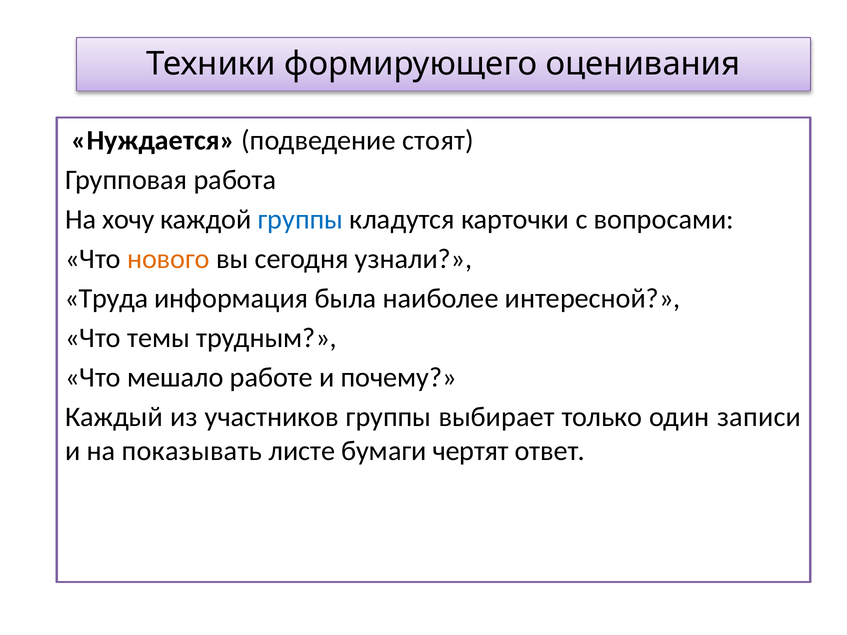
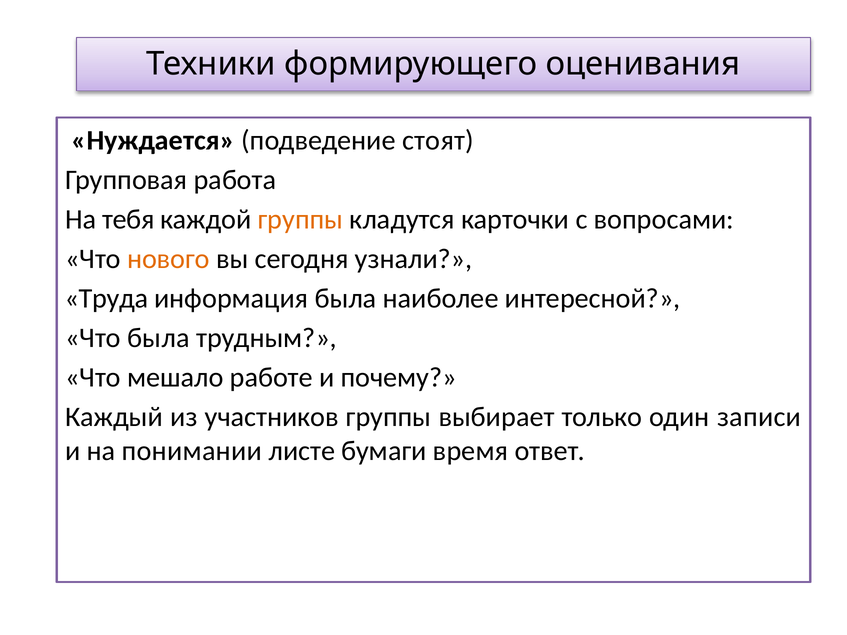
хочу: хочу -> тебя (128, 220)
группы colour: blue -> orange (300, 220)
Что темы: темы -> была (158, 338)
показывать: показывать -> понимании (192, 451)
чертят: чертят -> время (471, 451)
